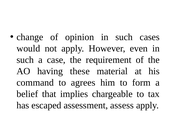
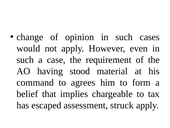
these: these -> stood (80, 71)
assess: assess -> struck (122, 105)
